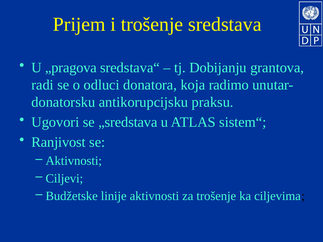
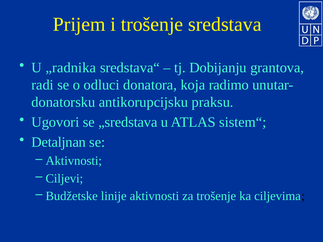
„pragova: „pragova -> „radnika (71, 68)
Ranjivost: Ranjivost -> Detaljnan (59, 142)
